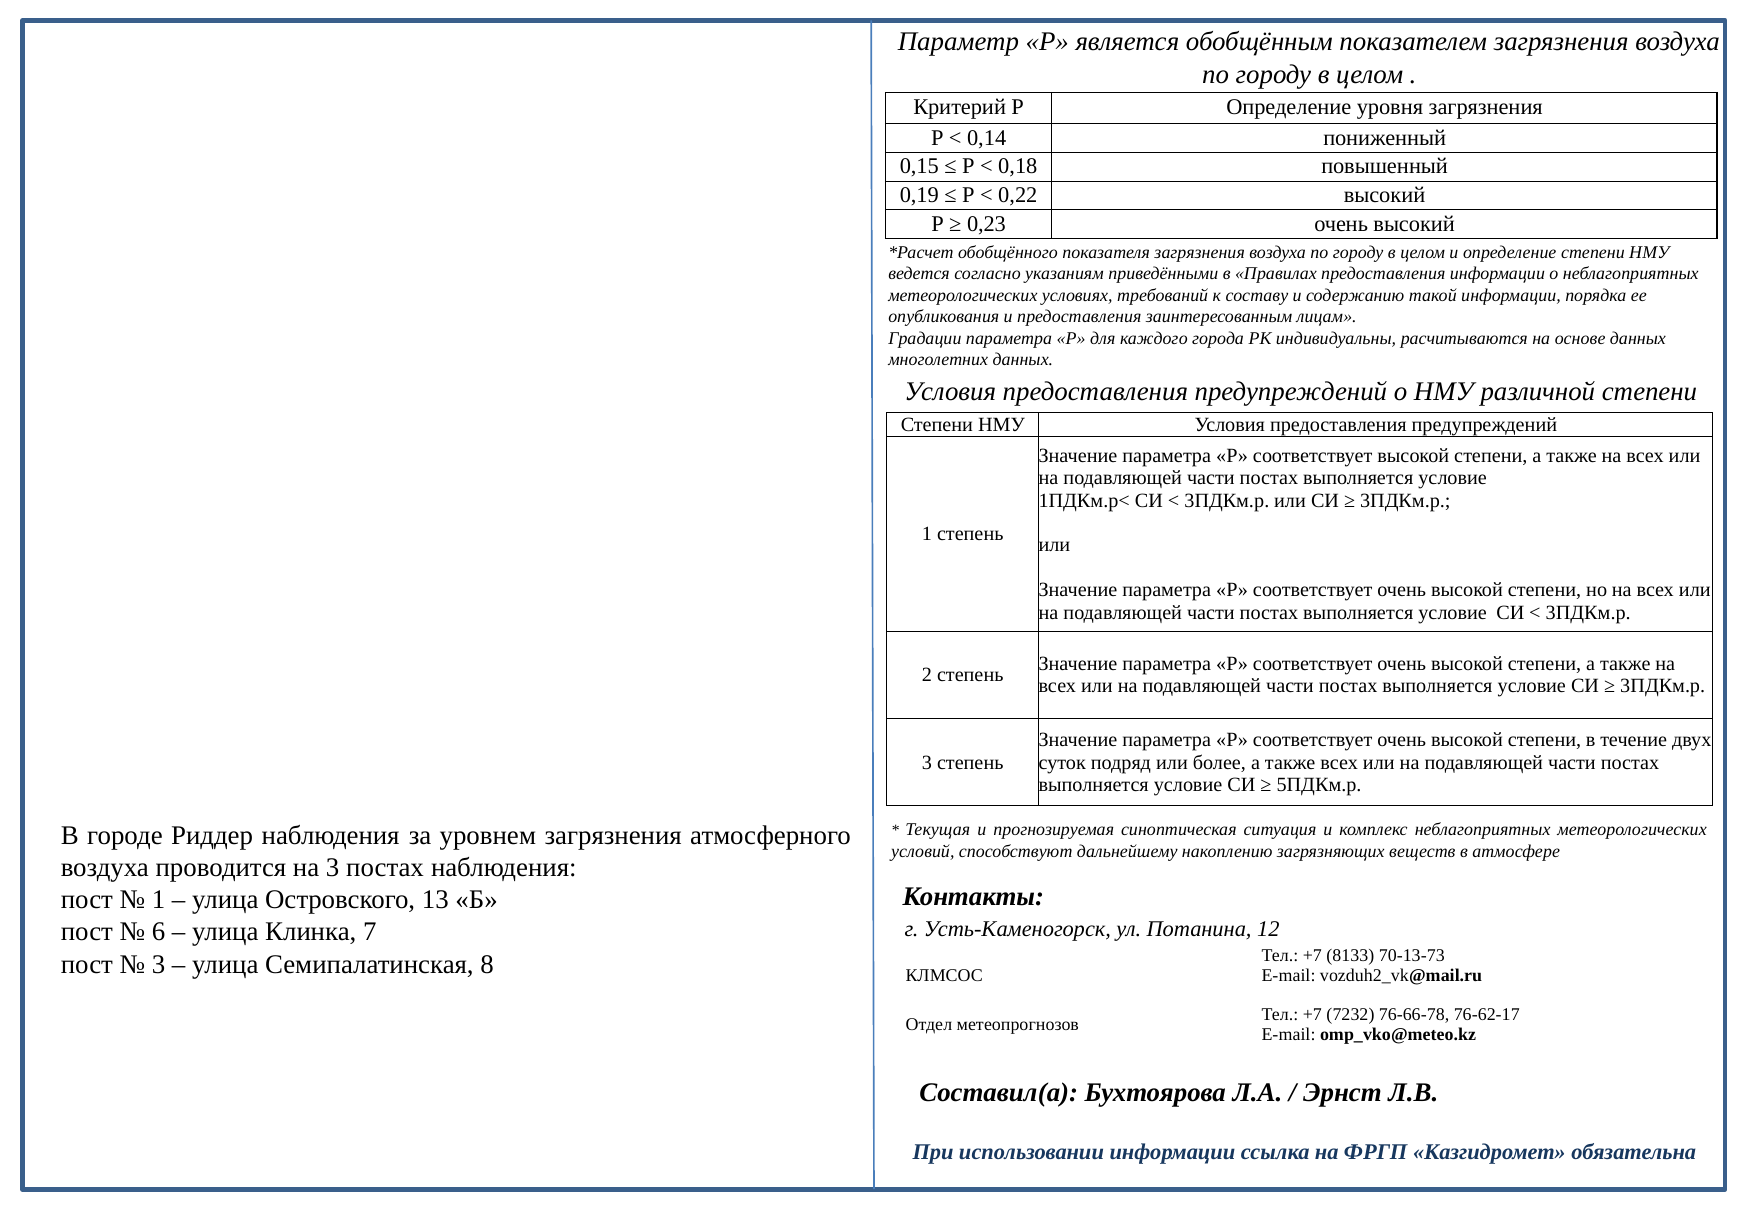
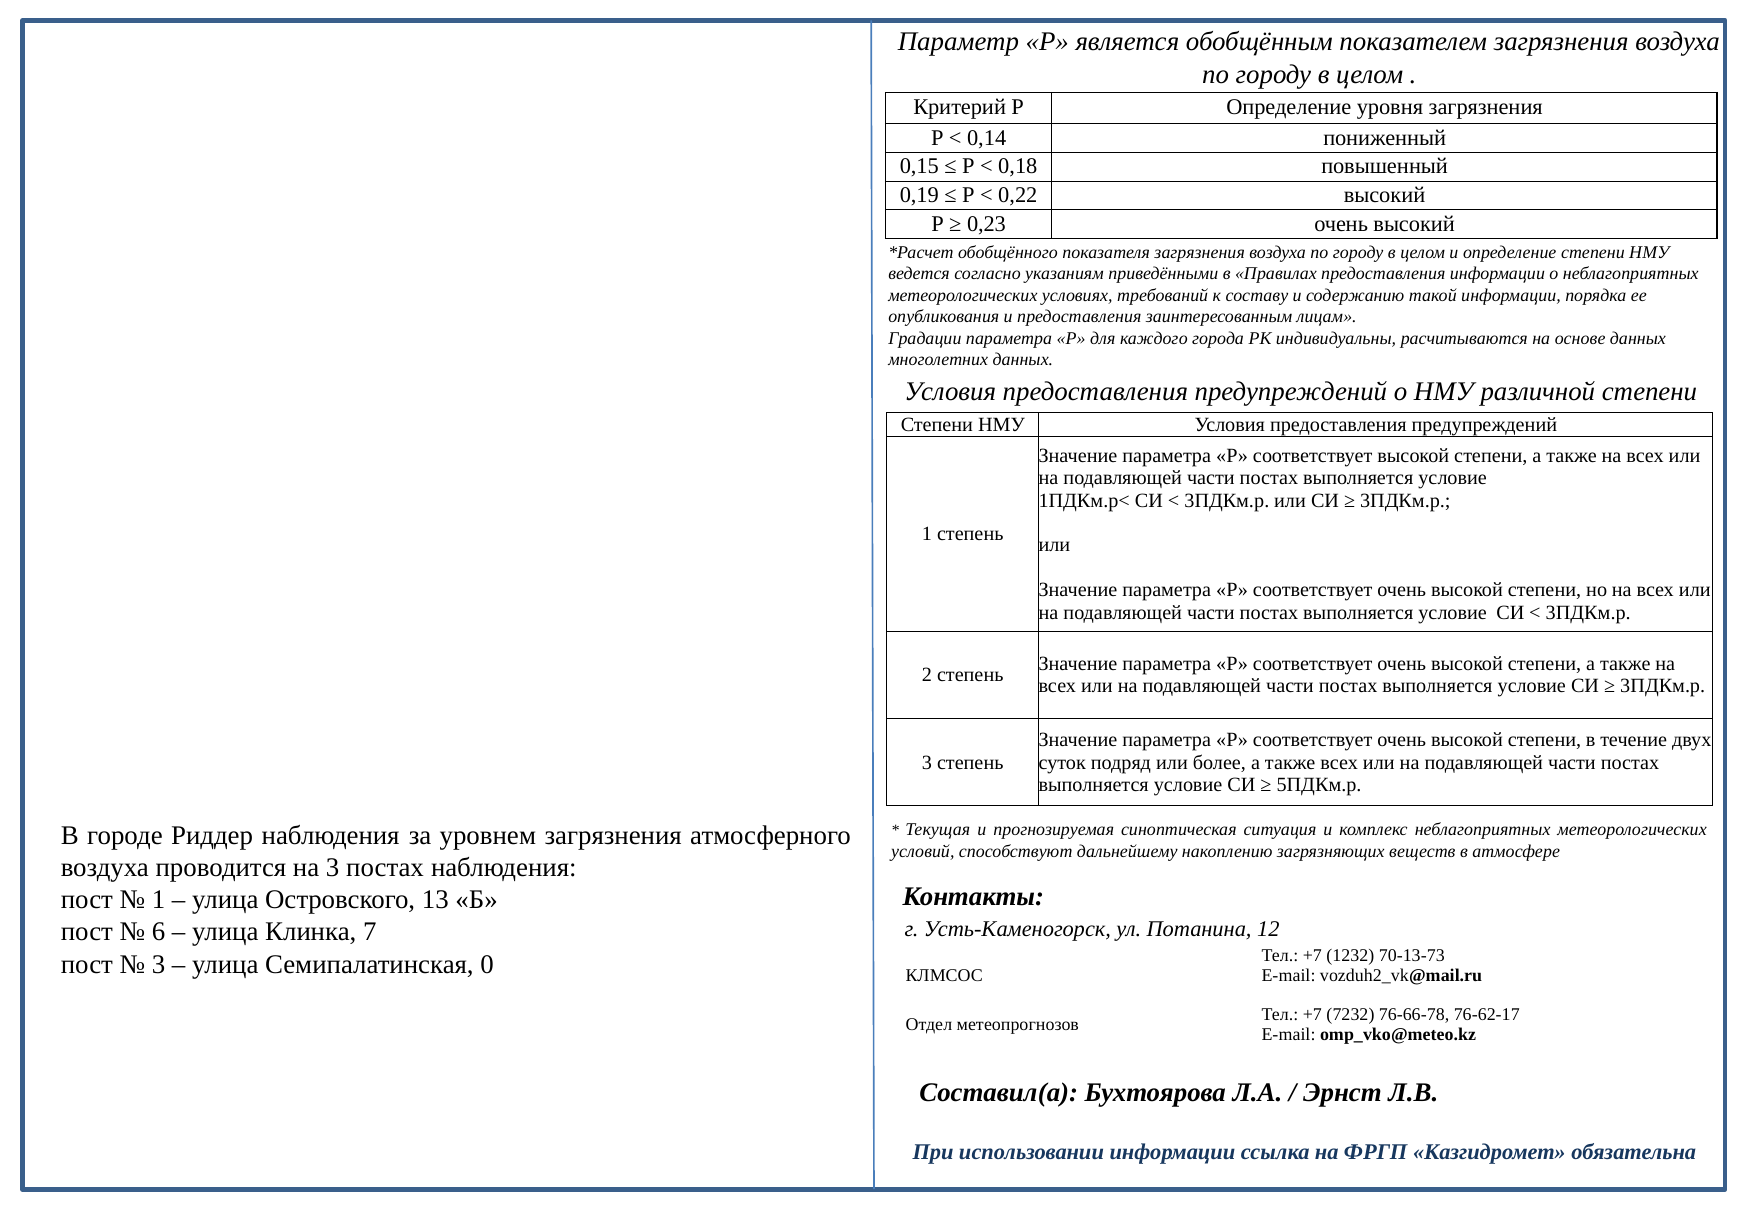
8133: 8133 -> 1232 (1350, 956)
8: 8 -> 0 (487, 964)
